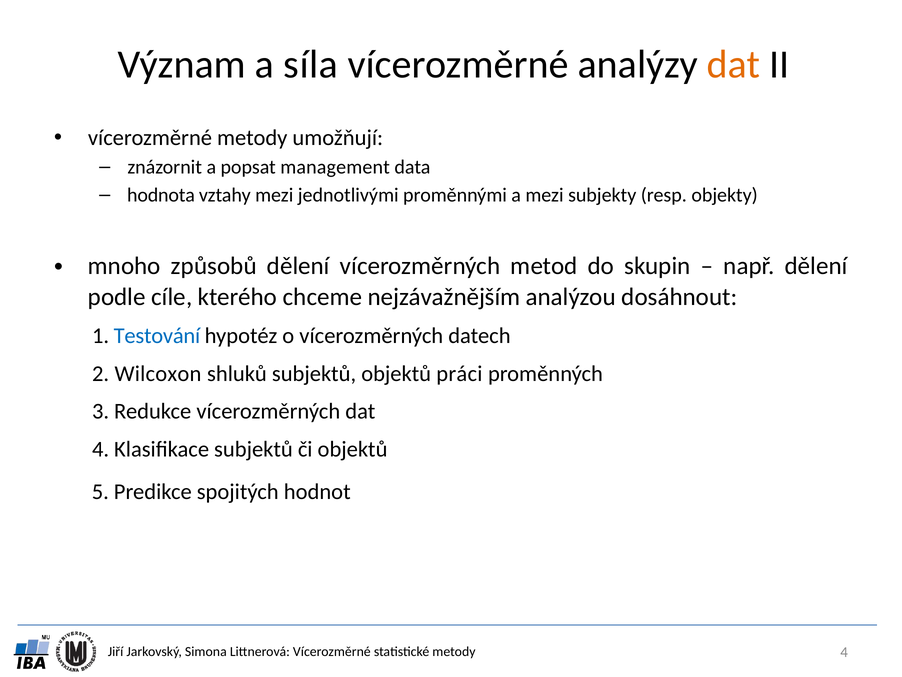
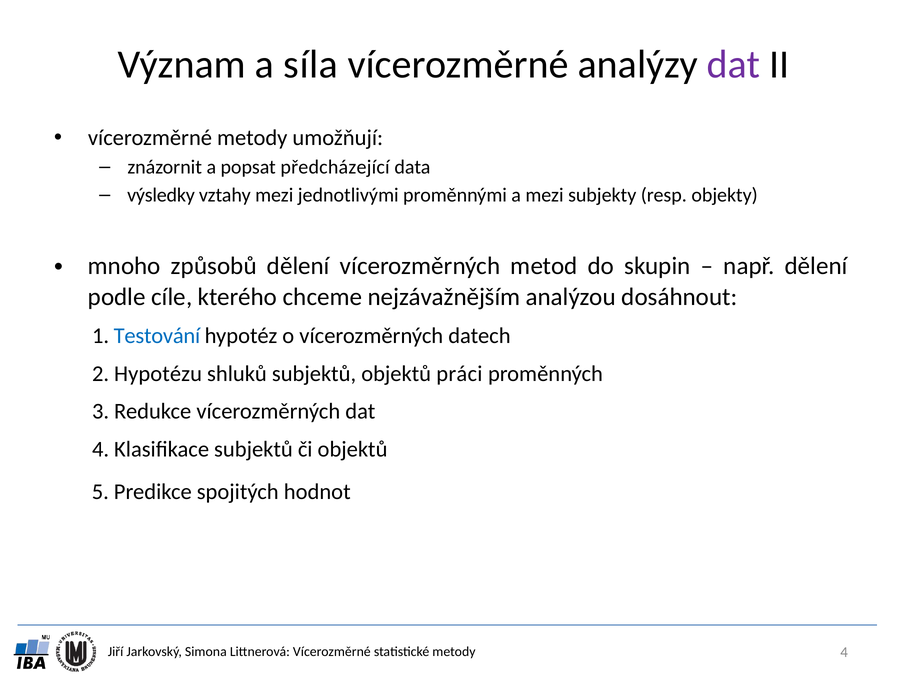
dat colour: orange -> purple (734, 65)
management: management -> předcházející (335, 167)
hodnota: hodnota -> výsledky (161, 195)
Wilcoxon: Wilcoxon -> Hypotézu (158, 373)
